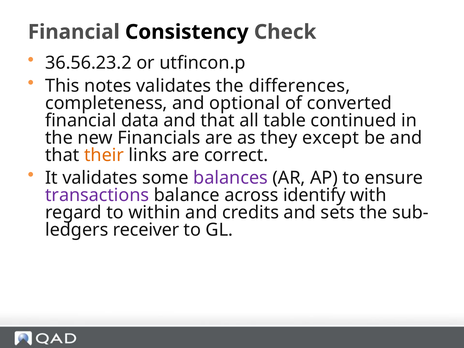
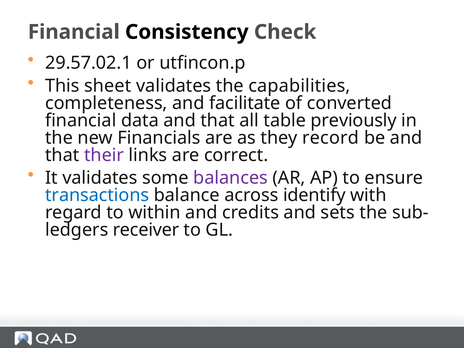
36.56.23.2: 36.56.23.2 -> 29.57.02.1 (88, 63)
notes: notes -> sheet (108, 86)
differences: differences -> capabilities (299, 86)
optional: optional -> facilitate (245, 103)
continued: continued -> previously (354, 120)
except: except -> record (331, 138)
their colour: orange -> purple (104, 155)
transactions colour: purple -> blue (97, 195)
